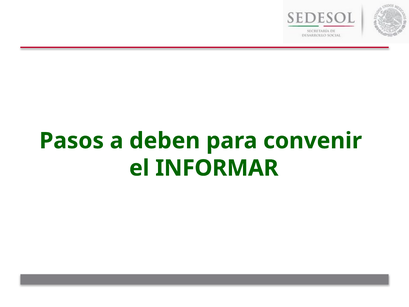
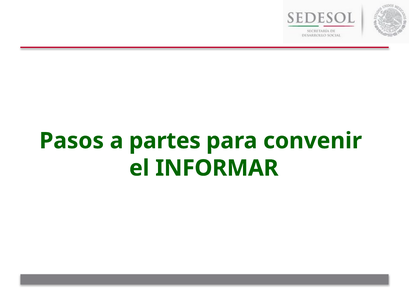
deben: deben -> partes (165, 141)
